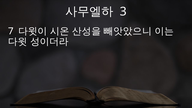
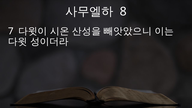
3: 3 -> 8 (123, 12)
